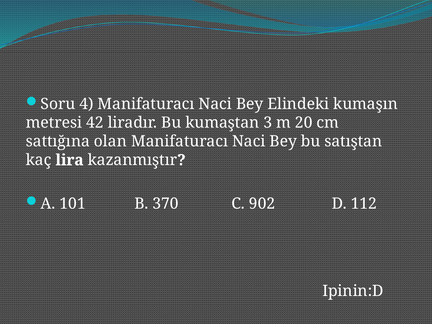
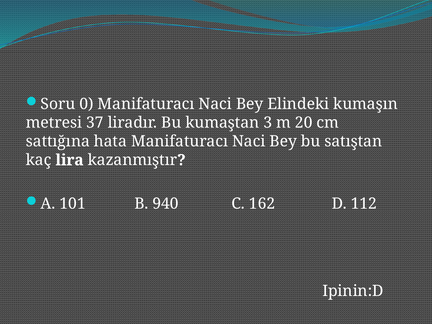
4: 4 -> 0 (86, 104)
42: 42 -> 37 (95, 123)
olan: olan -> hata (110, 141)
370: 370 -> 940 (166, 204)
902: 902 -> 162 (262, 204)
